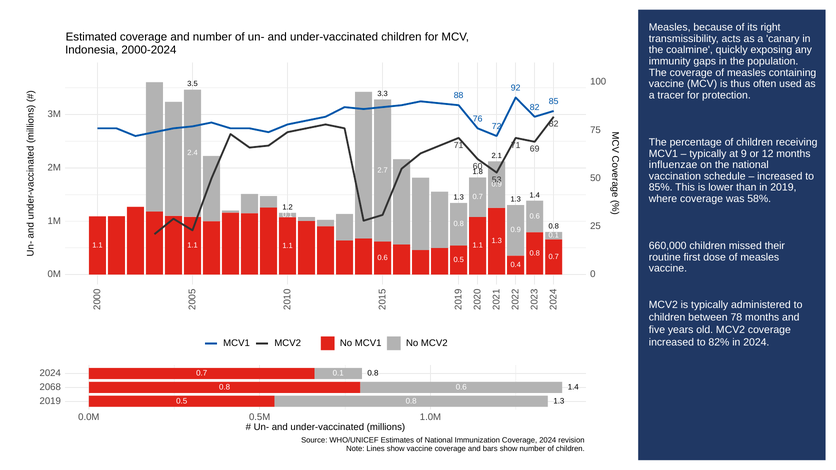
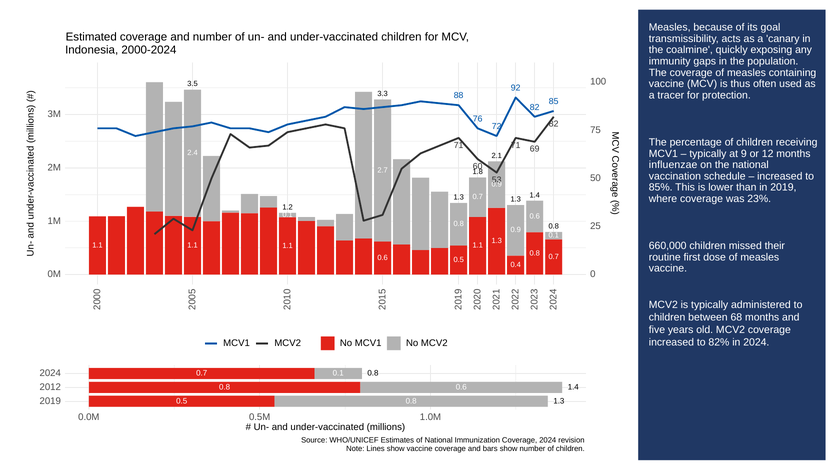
right: right -> goal (771, 27)
58%: 58% -> 23% (759, 199)
78: 78 -> 68 (736, 317)
2068: 2068 -> 2012 (50, 387)
